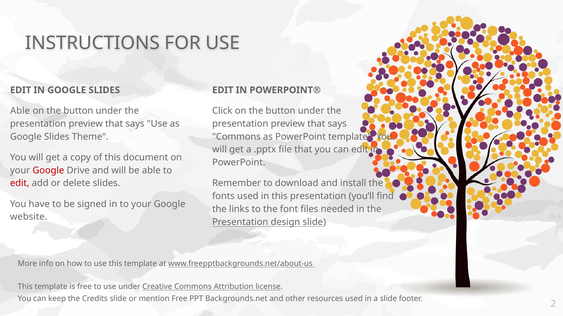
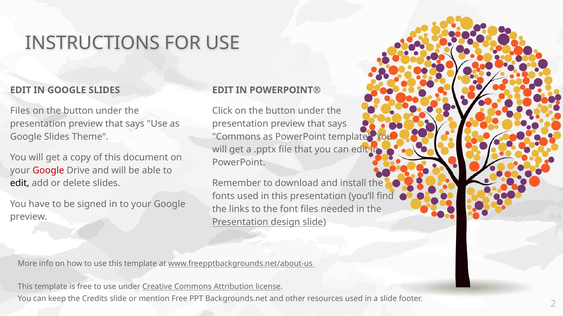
Able: Able -> Files (20, 111)
edit colour: red -> black (20, 184)
website: website -> preview (29, 217)
